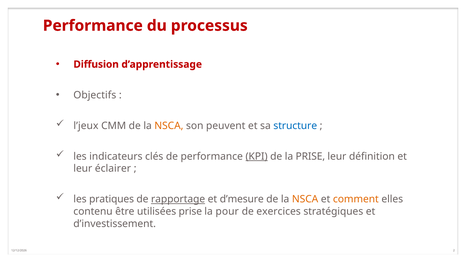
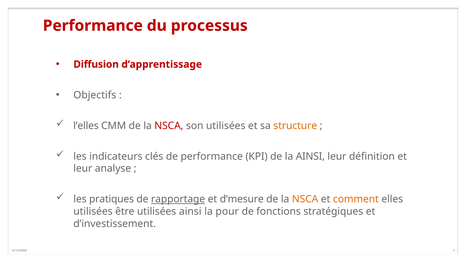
l’jeux: l’jeux -> l’elles (86, 126)
NSCA colour: orange -> red (169, 126)
son peuvent: peuvent -> utilisées (226, 126)
structure colour: blue -> orange (295, 126)
KPI underline: present -> none (257, 156)
la PRISE: PRISE -> AINSI (310, 156)
éclairer: éclairer -> analyse (113, 169)
contenu: contenu -> utilisées (93, 212)
utilisées prise: prise -> ainsi (190, 212)
exercices: exercices -> fonctions (279, 212)
